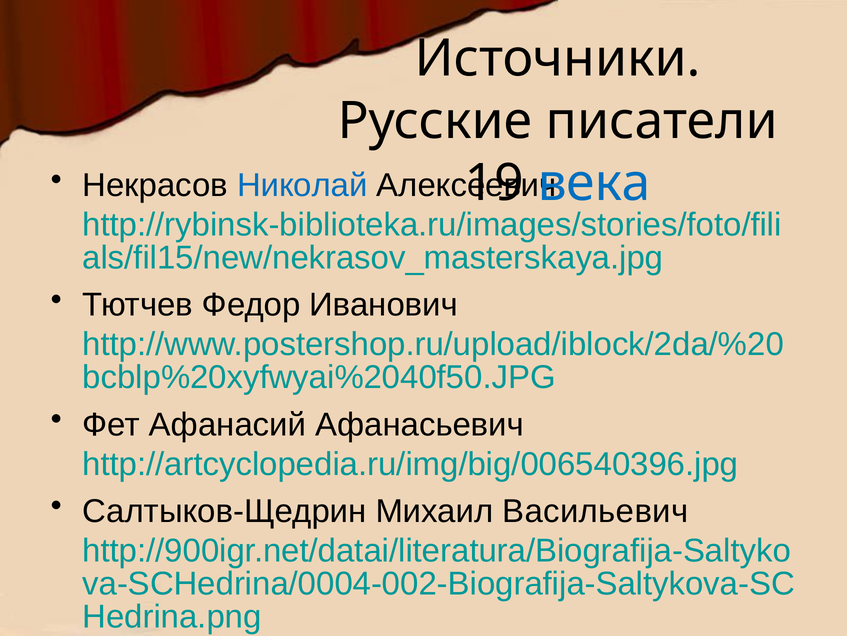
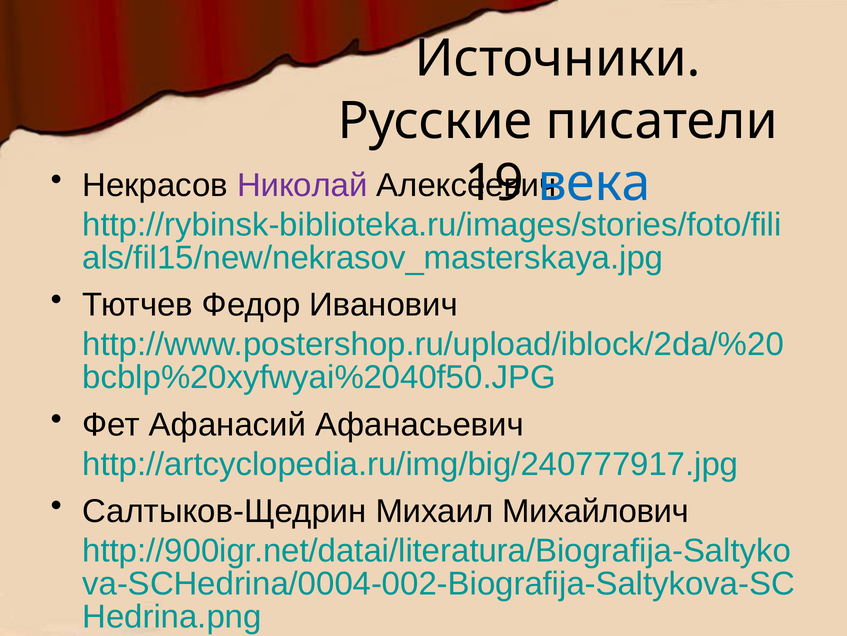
Николай colour: blue -> purple (302, 185)
http://artcyclopedia.ru/img/big/006540396.jpg: http://artcyclopedia.ru/img/big/006540396.jpg -> http://artcyclopedia.ru/img/big/240777917.jpg (410, 464)
Васильевич: Васильевич -> Михайлович (596, 511)
